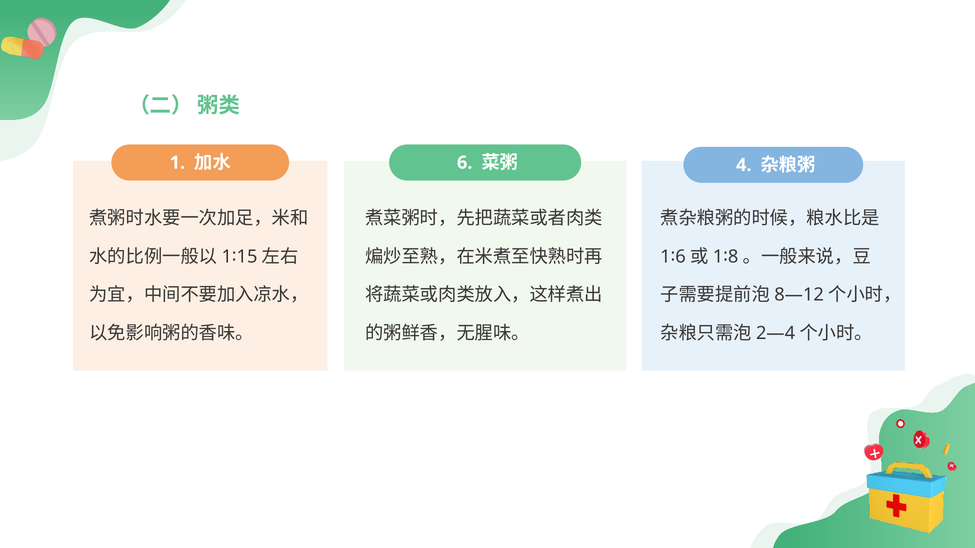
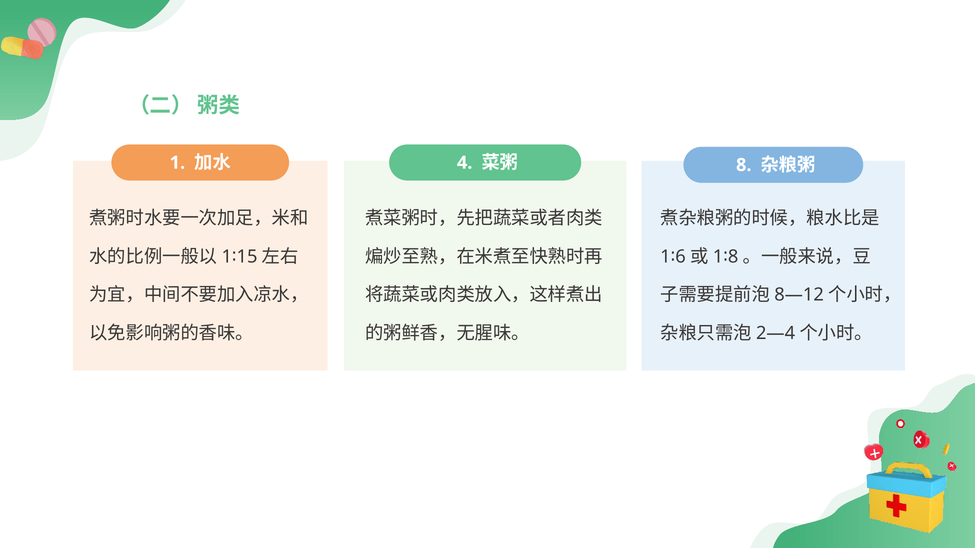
6: 6 -> 4 (465, 163)
4: 4 -> 8 (744, 165)
